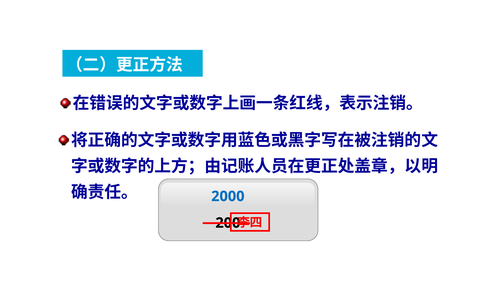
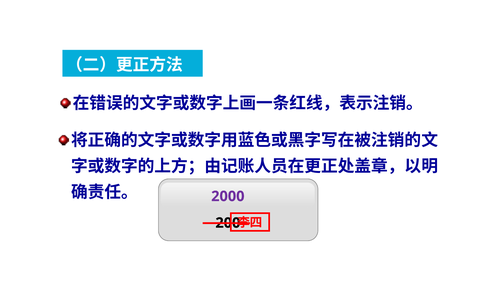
2000 colour: blue -> purple (228, 197)
